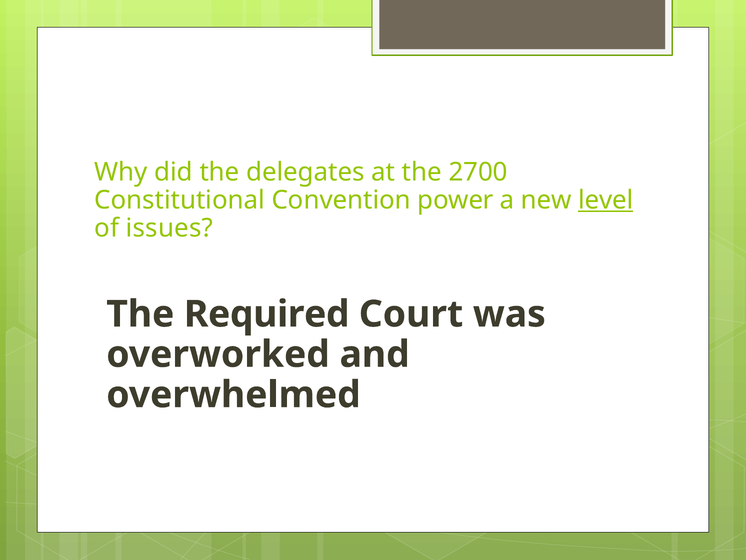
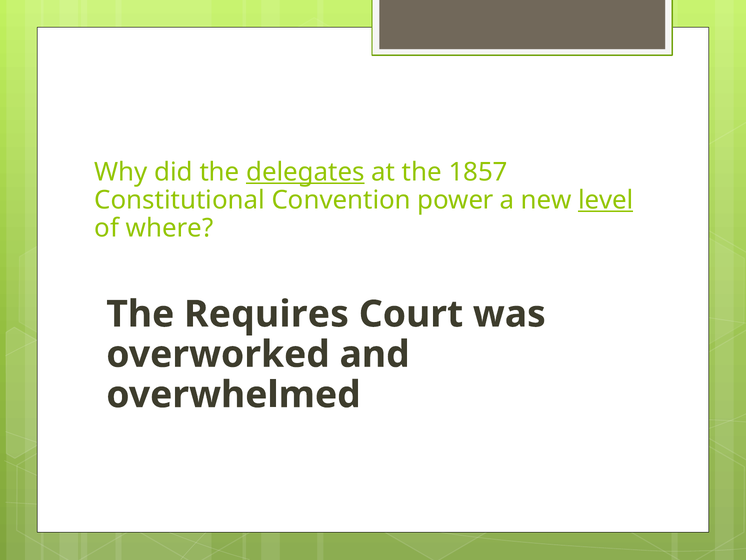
delegates underline: none -> present (305, 172)
2700: 2700 -> 1857 (478, 172)
issues: issues -> where (170, 228)
Required: Required -> Requires (266, 314)
